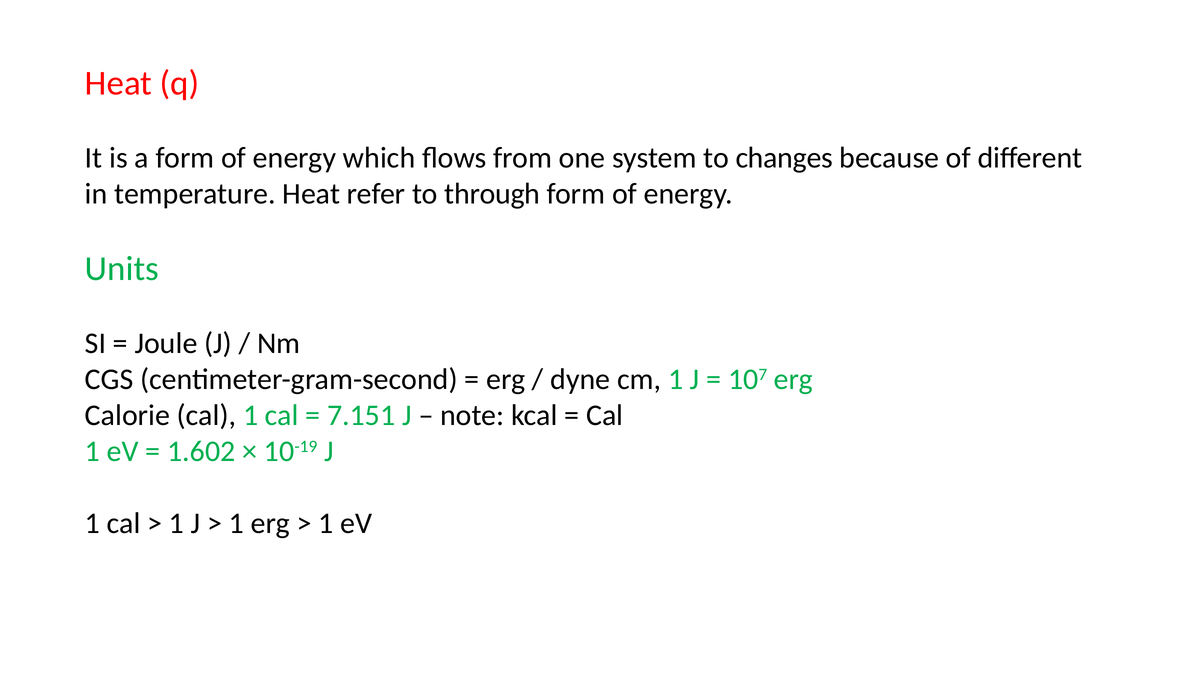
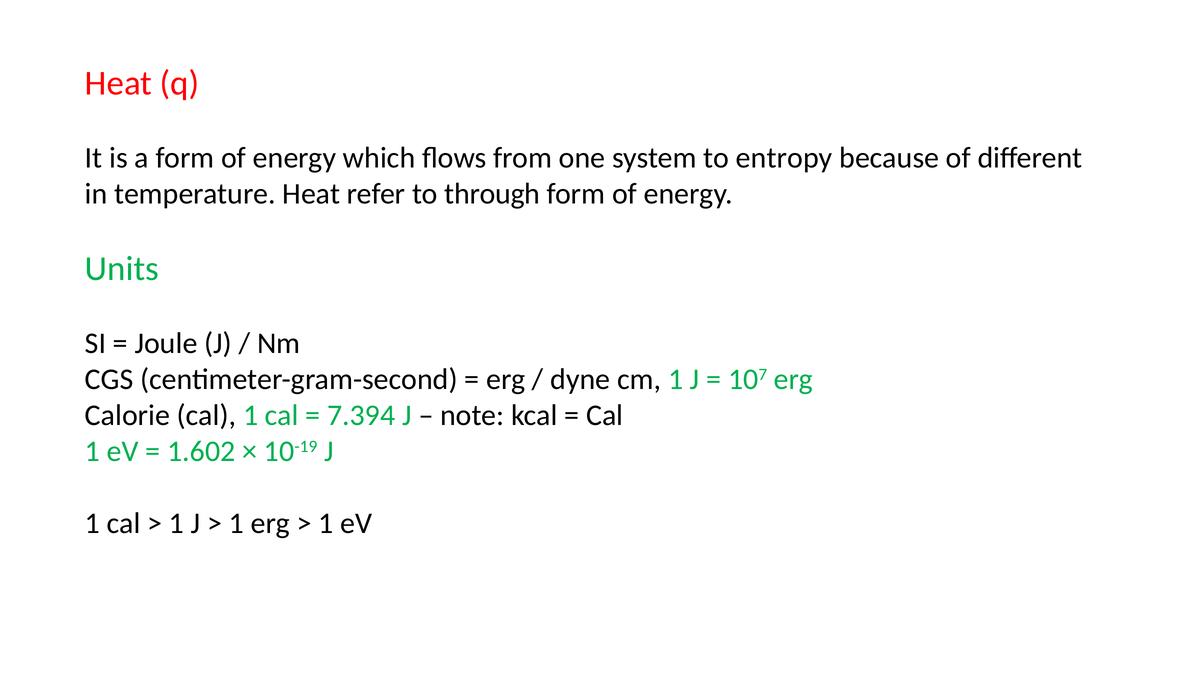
changes: changes -> entropy (784, 158)
7.151: 7.151 -> 7.394 (361, 416)
